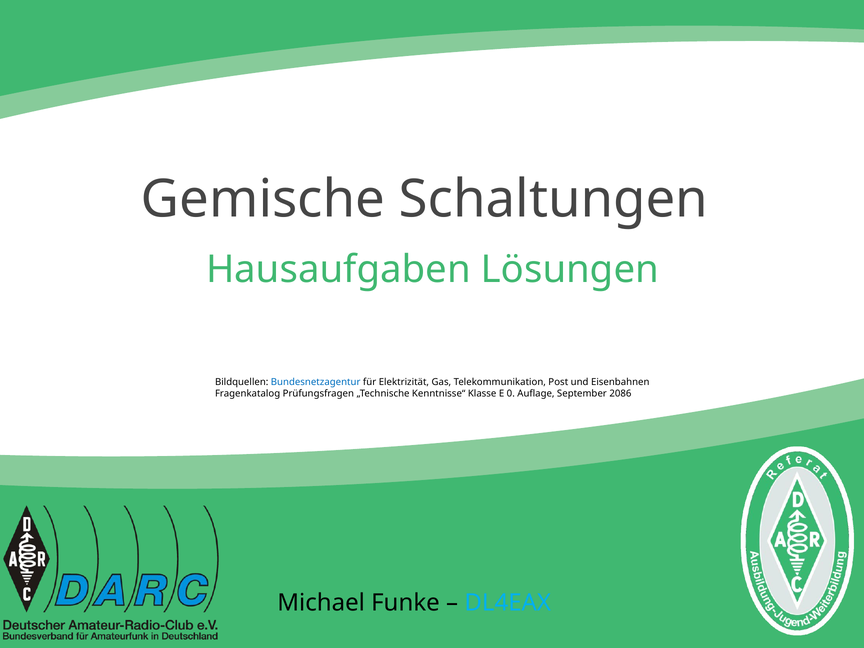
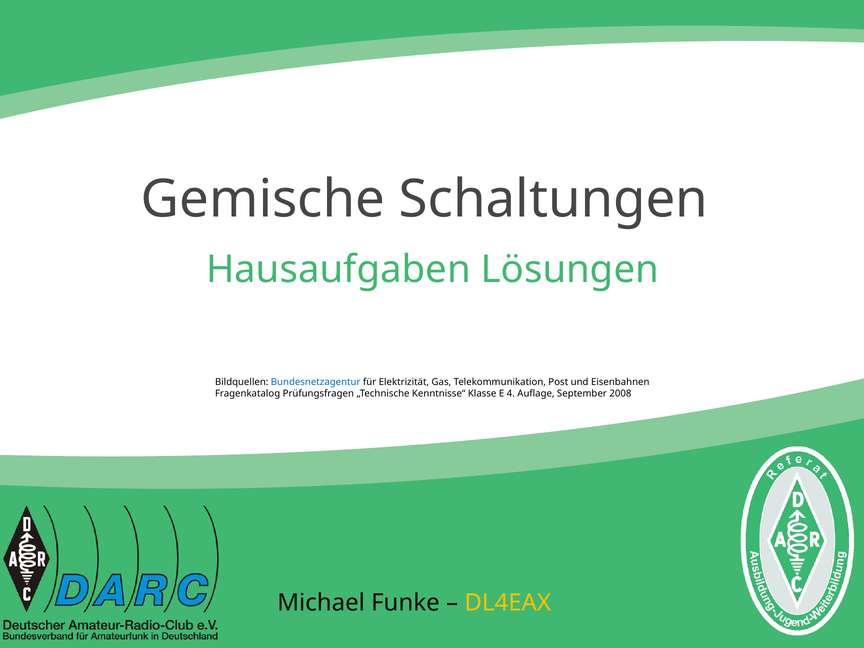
0: 0 -> 4 (511, 394)
2086: 2086 -> 2008 (620, 394)
DL4EAX colour: light blue -> yellow (508, 603)
